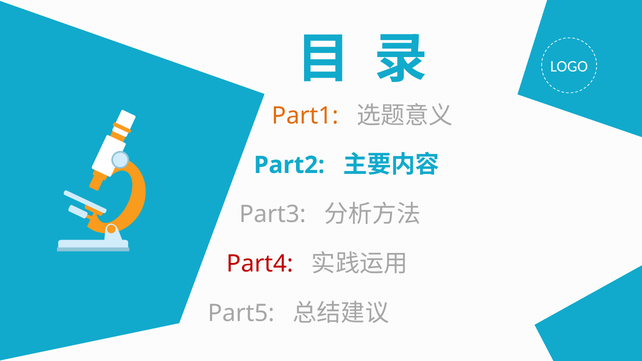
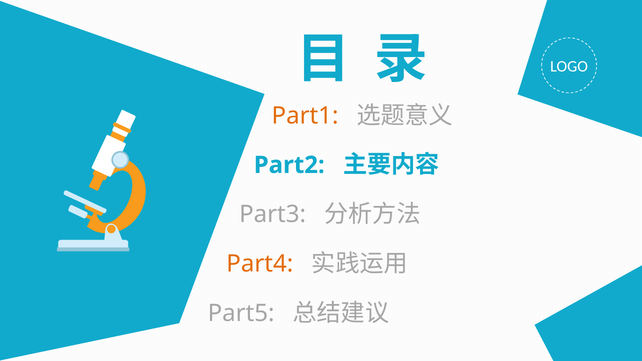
Part4 colour: red -> orange (260, 264)
